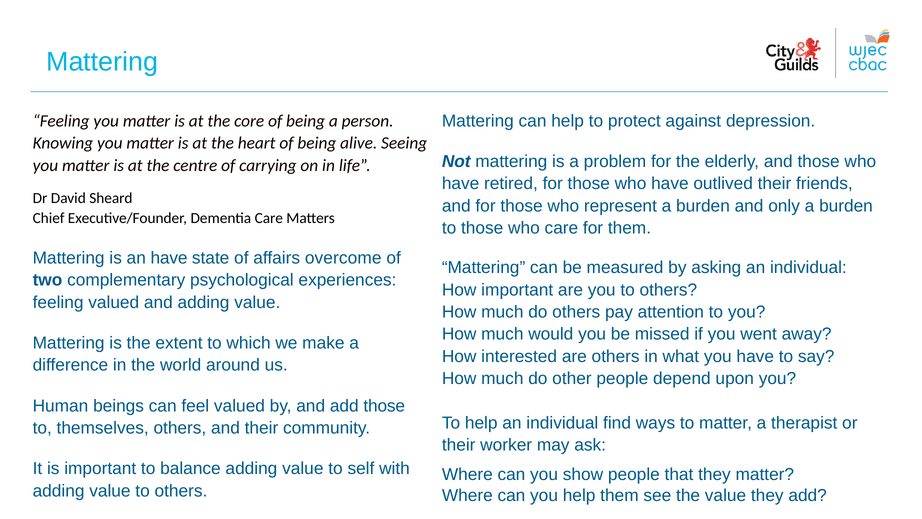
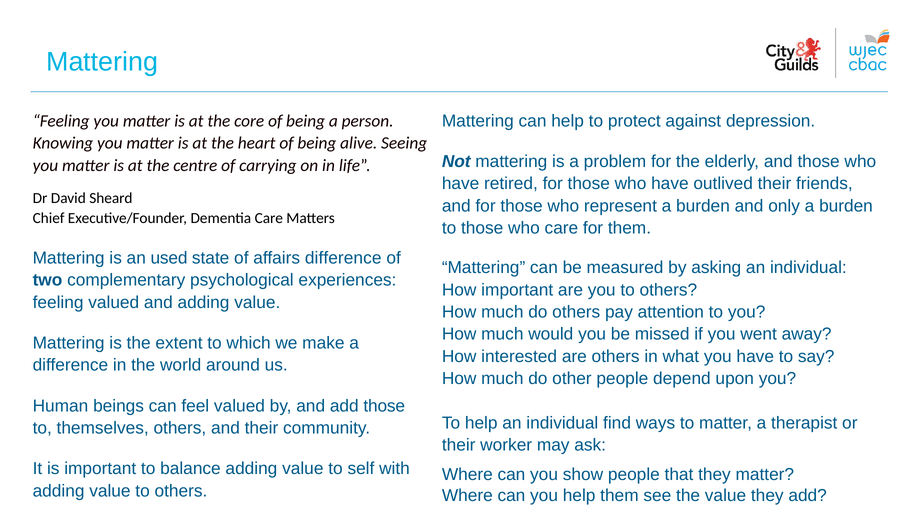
an have: have -> used (169, 258)
affairs overcome: overcome -> difference (343, 258)
